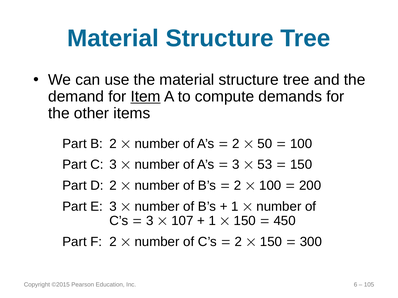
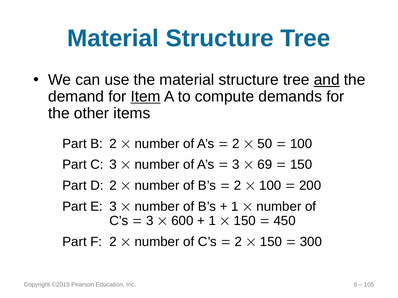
and underline: none -> present (327, 80)
53: 53 -> 69 (265, 165)
107: 107 -> 600 (182, 221)
